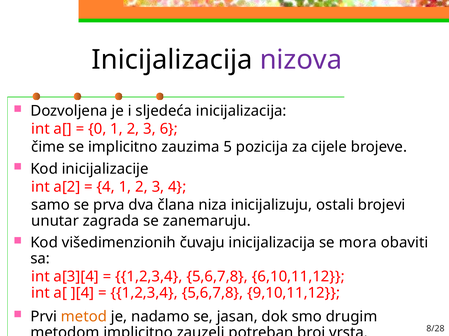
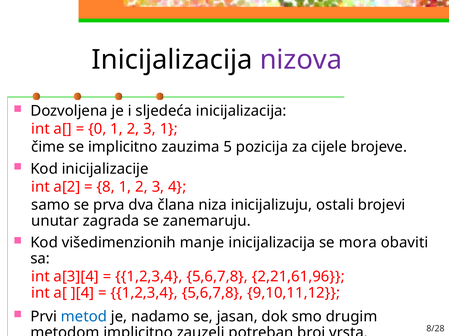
3 6: 6 -> 1 (169, 129)
4: 4 -> 8 (106, 187)
čuvaju: čuvaju -> manje (202, 243)
6,10,11,12: 6,10,11,12 -> 2,21,61,96 (298, 277)
metod colour: orange -> blue (84, 317)
